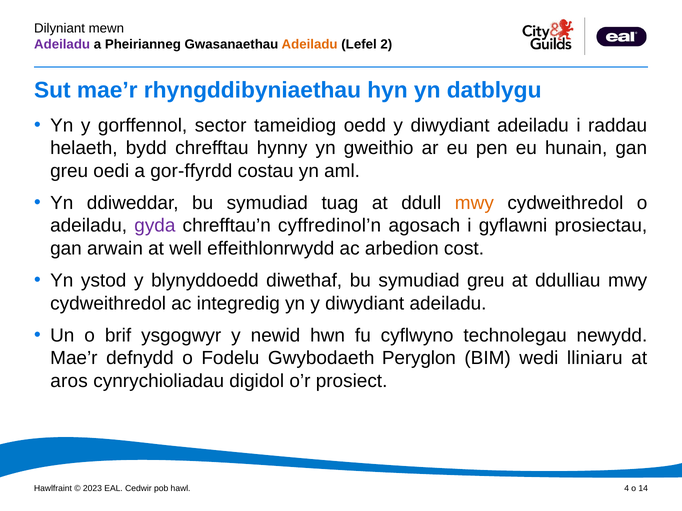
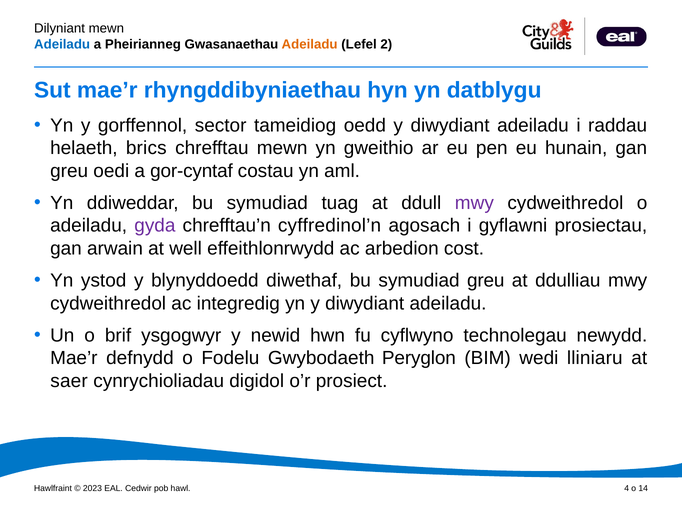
Adeiladu colour: purple -> blue (62, 44)
bydd: bydd -> brics (146, 148)
chrefftau hynny: hynny -> mewn (282, 148)
gor-ffyrdd: gor-ffyrdd -> gor-cyntaf (191, 171)
mwy colour: orange -> purple (474, 203)
aros: aros -> saer (69, 381)
